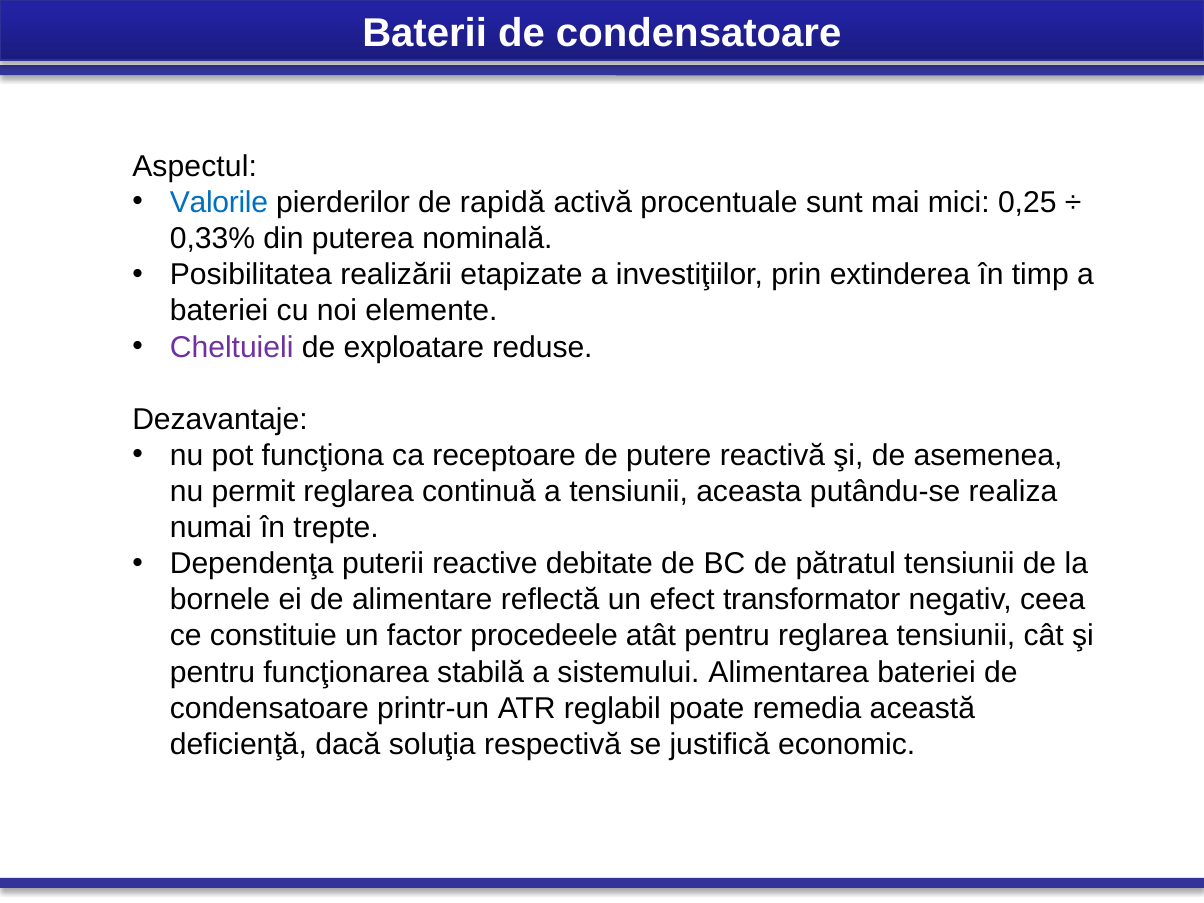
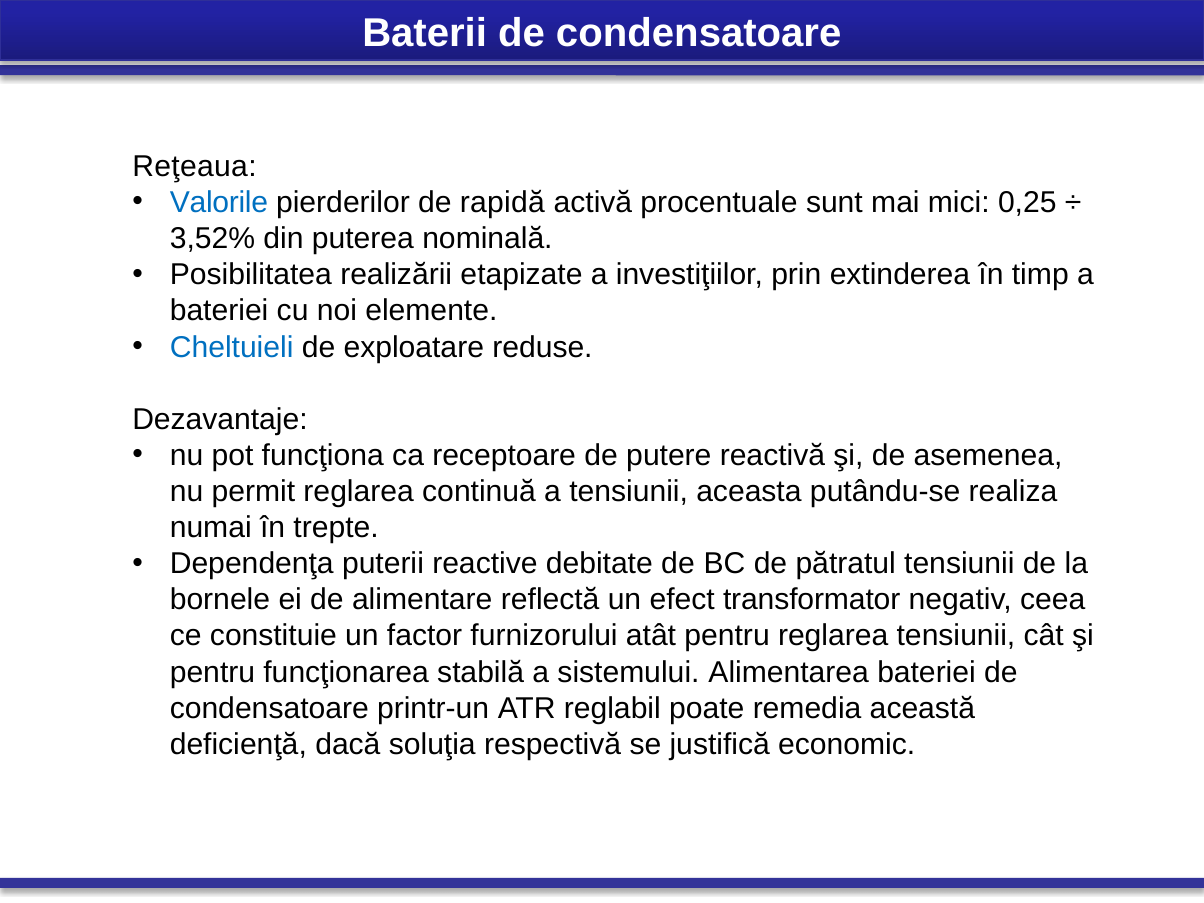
Aspectul: Aspectul -> Reţeaua (195, 166)
0,33%: 0,33% -> 3,52% (212, 239)
Cheltuieli colour: purple -> blue (232, 347)
procedeele: procedeele -> furnizorului (544, 636)
